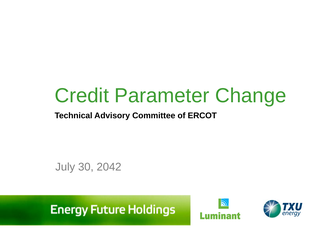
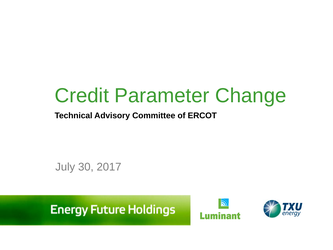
2042: 2042 -> 2017 (109, 167)
